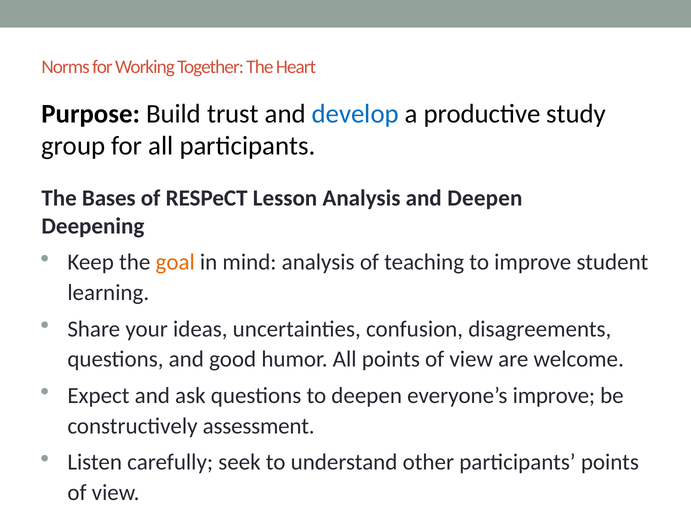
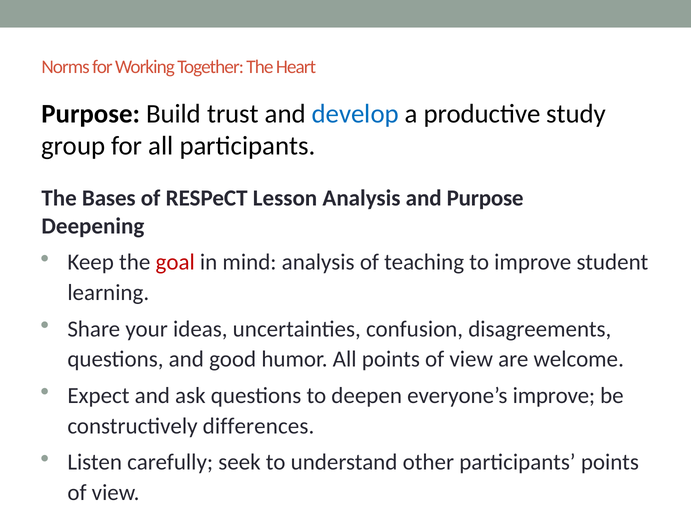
and Deepen: Deepen -> Purpose (485, 198)
goal colour: orange -> red (175, 262)
assessment: assessment -> differences (259, 425)
